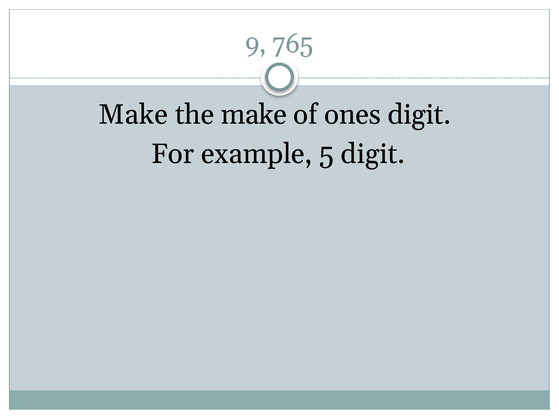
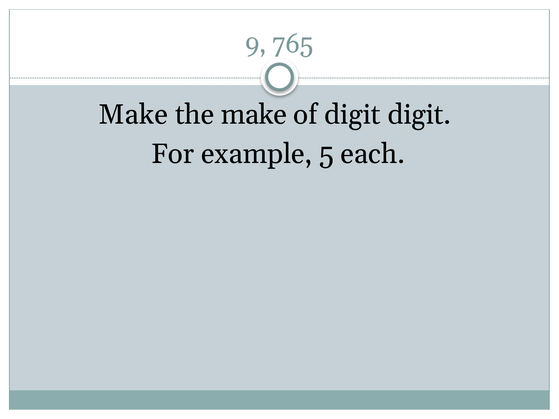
of ones: ones -> digit (352, 115)
5 digit: digit -> each (373, 154)
